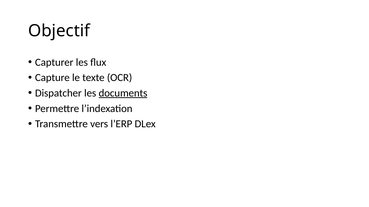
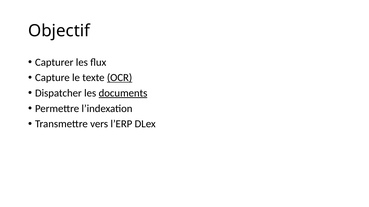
OCR underline: none -> present (120, 78)
